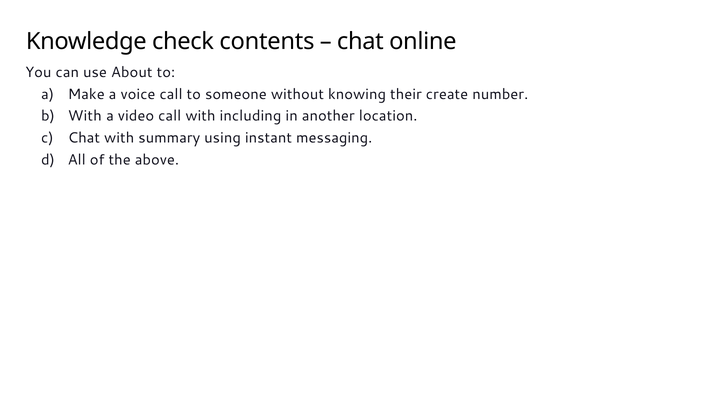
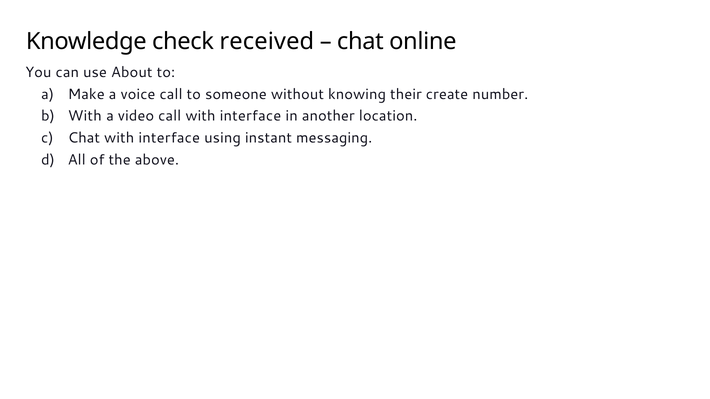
contents: contents -> received (267, 42)
call with including: including -> interface (250, 116)
Chat with summary: summary -> interface (169, 138)
